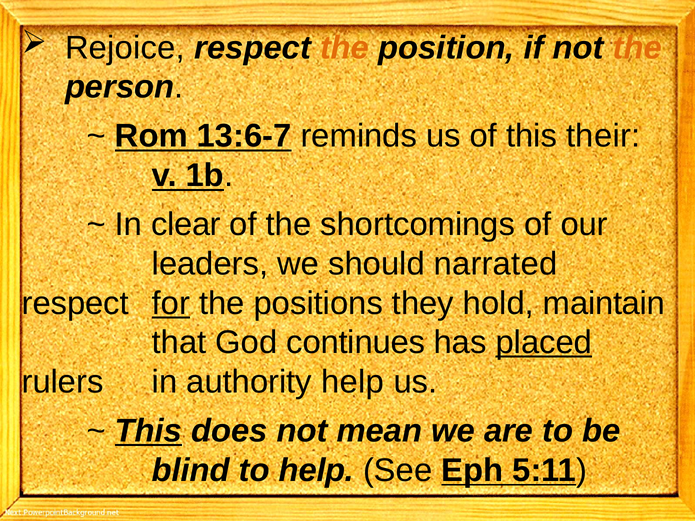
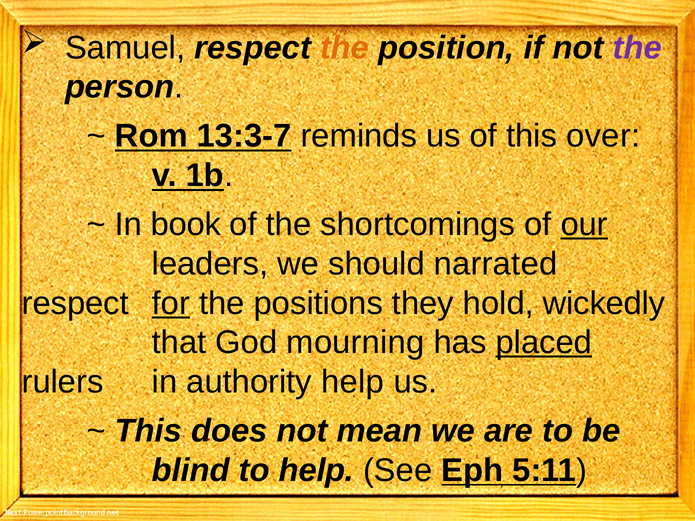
Rejoice: Rejoice -> Samuel (125, 48)
the colour: orange -> purple (637, 48)
13:6-7: 13:6-7 -> 13:3-7 (244, 136)
their: their -> over (603, 136)
clear: clear -> book (186, 225)
our underline: none -> present (584, 225)
maintain: maintain -> wickedly (604, 303)
continues: continues -> mourning (356, 343)
This underline: present -> none (149, 431)
